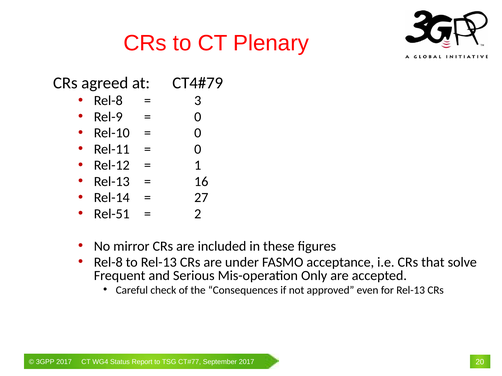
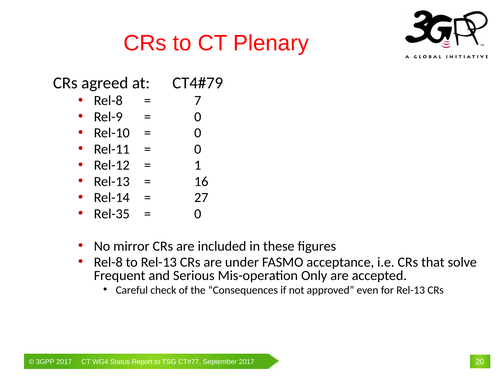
3: 3 -> 7 (198, 101)
Rel-51: Rel-51 -> Rel-35 (112, 214)
2: 2 -> 0 (198, 214)
